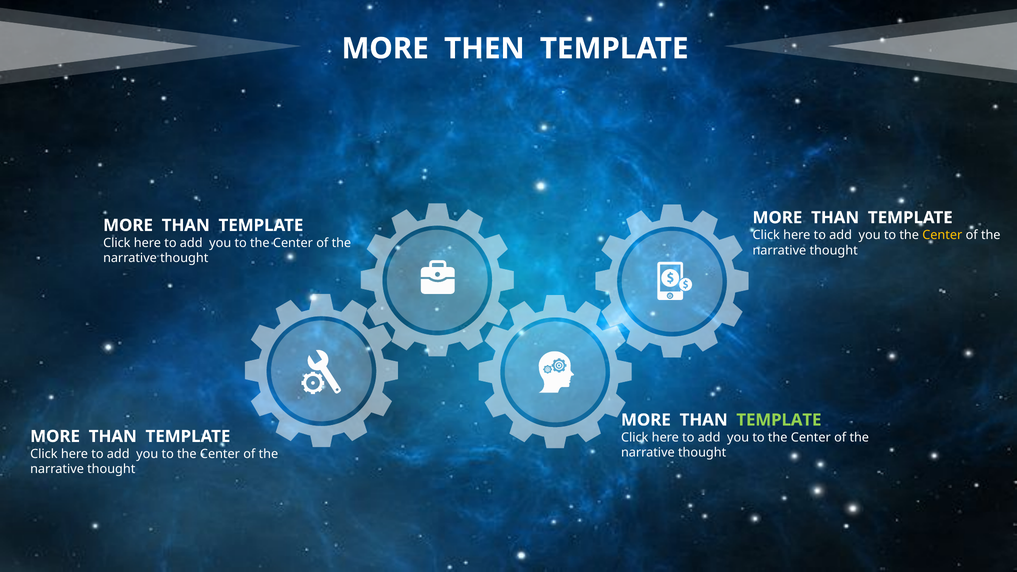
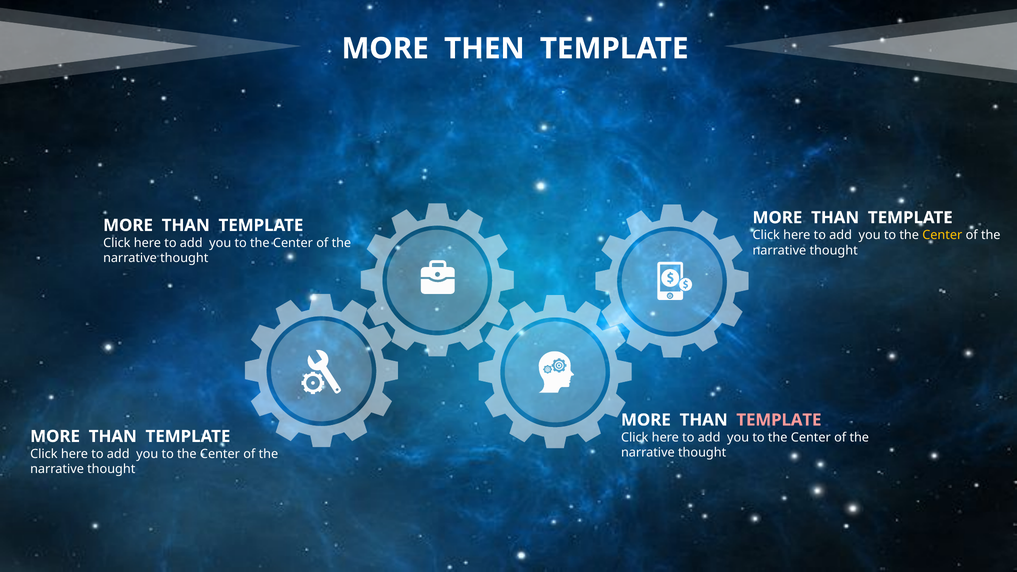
TEMPLATE colour: light green -> pink (779, 420)
